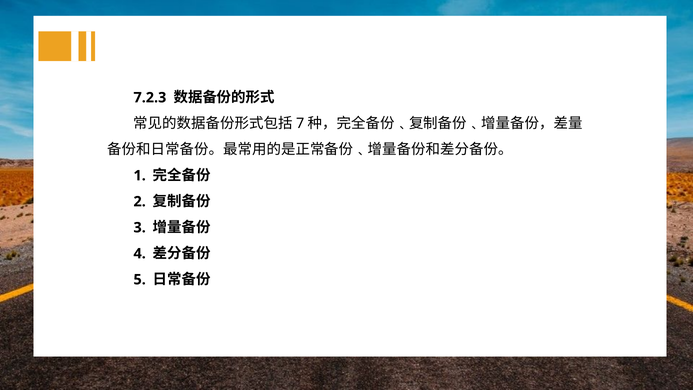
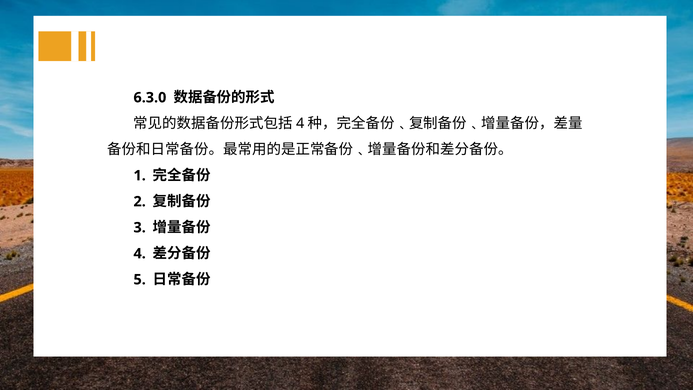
7.2.3: 7.2.3 -> 6.3.0 (150, 98)
7: 7 -> 4 (300, 124)
